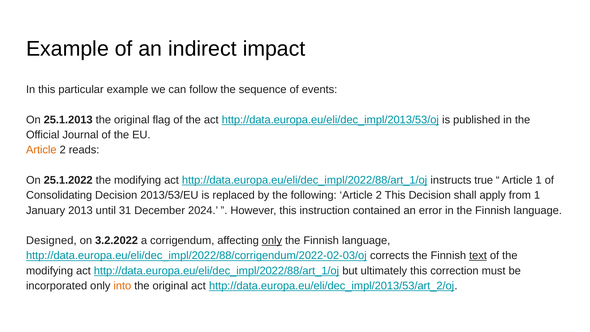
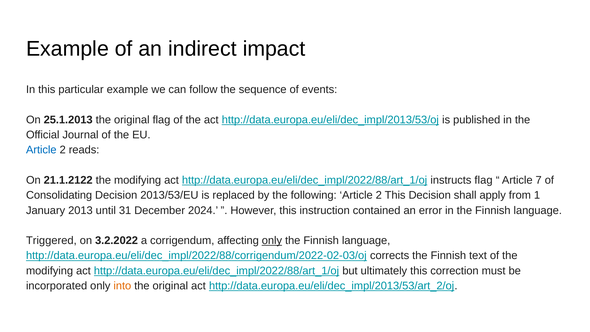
Article colour: orange -> blue (41, 150)
25.1.2022: 25.1.2022 -> 21.1.2122 (68, 180)
instructs true: true -> flag (484, 180)
Article 1: 1 -> 7 (539, 180)
Designed: Designed -> Triggered (51, 240)
text underline: present -> none (478, 256)
